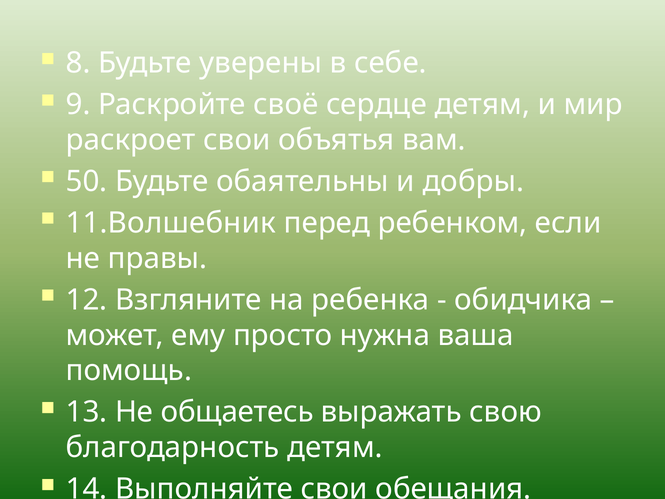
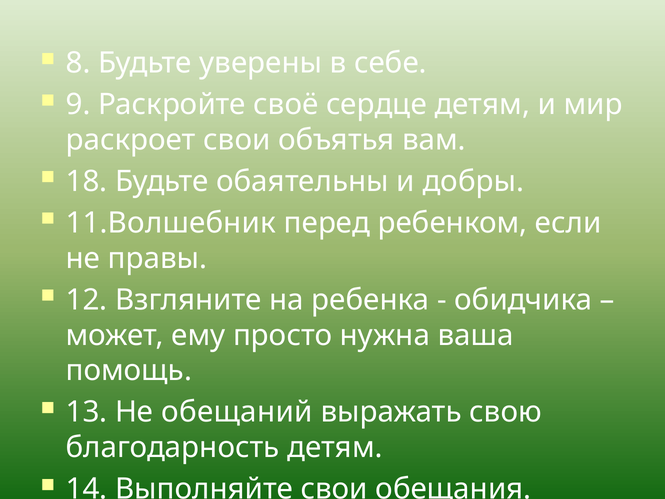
50: 50 -> 18 (87, 181)
общаетесь: общаетесь -> обещаний (237, 412)
